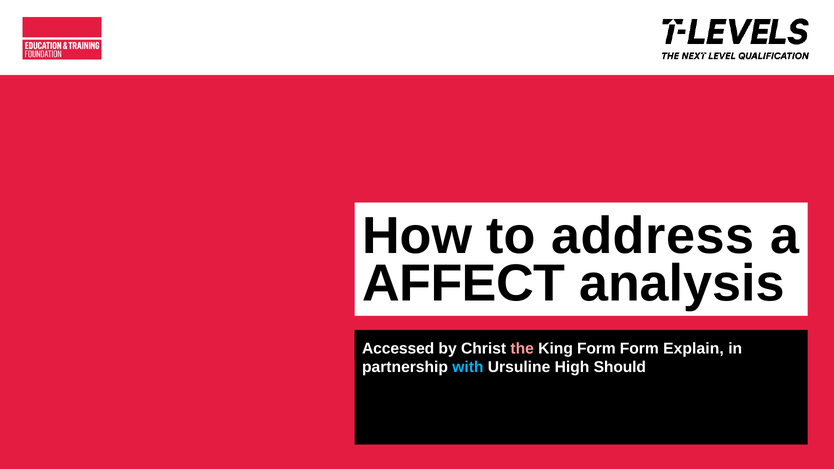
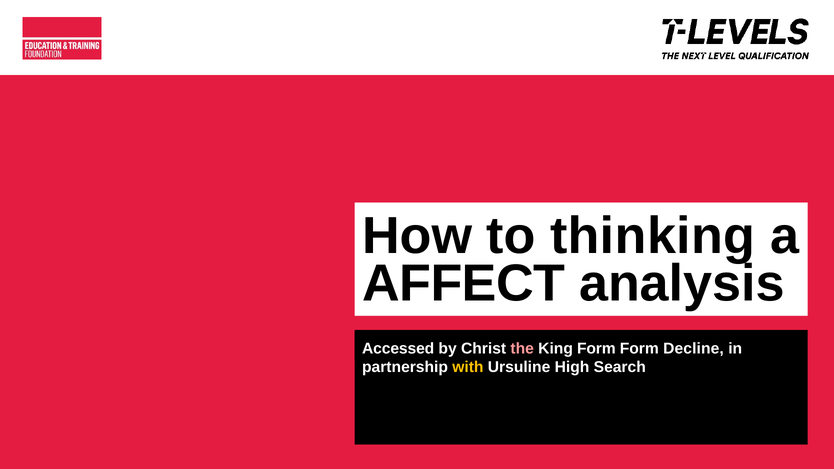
address: address -> thinking (653, 236)
Explain: Explain -> Decline (693, 349)
with colour: light blue -> yellow (468, 367)
Should: Should -> Search (620, 367)
